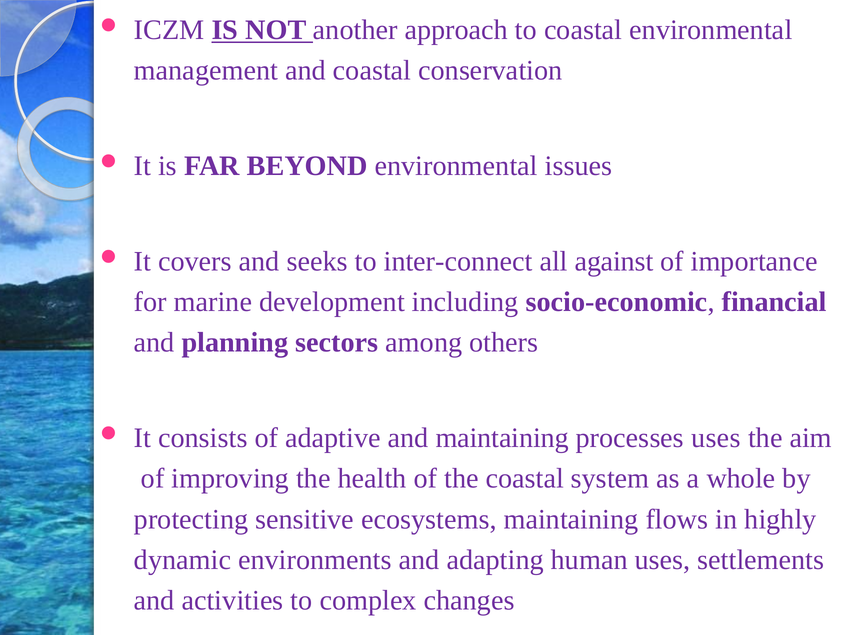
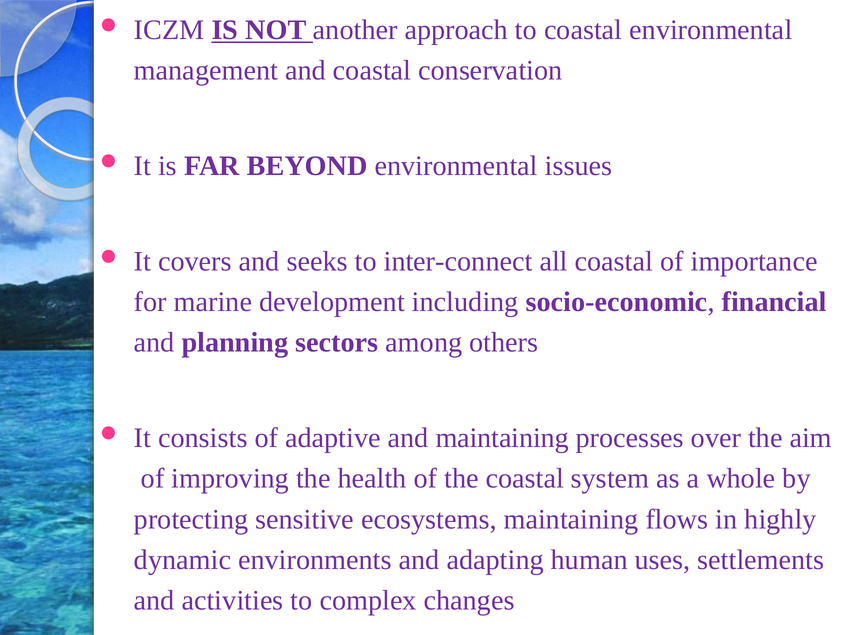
all against: against -> coastal (614, 261)
processes uses: uses -> over (716, 438)
